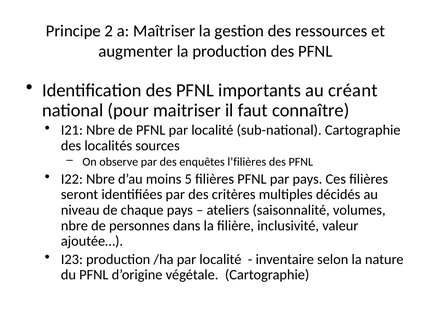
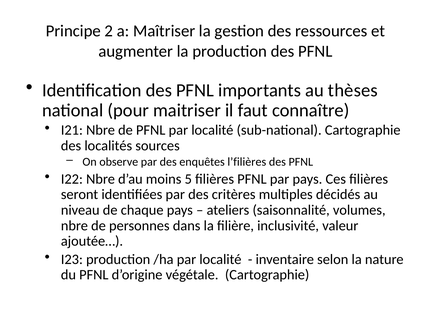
créant: créant -> thèses (353, 90)
